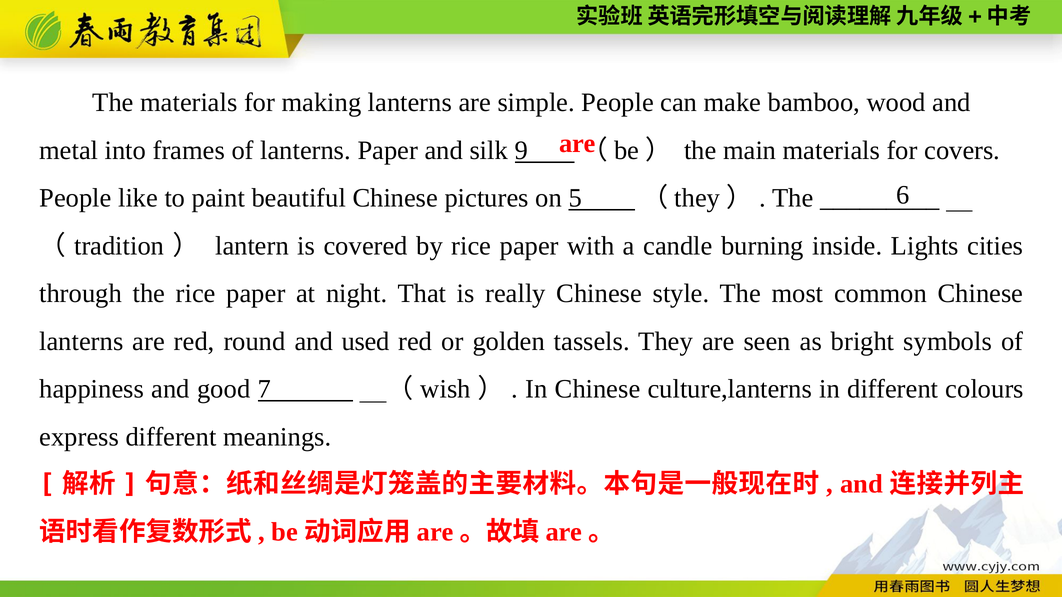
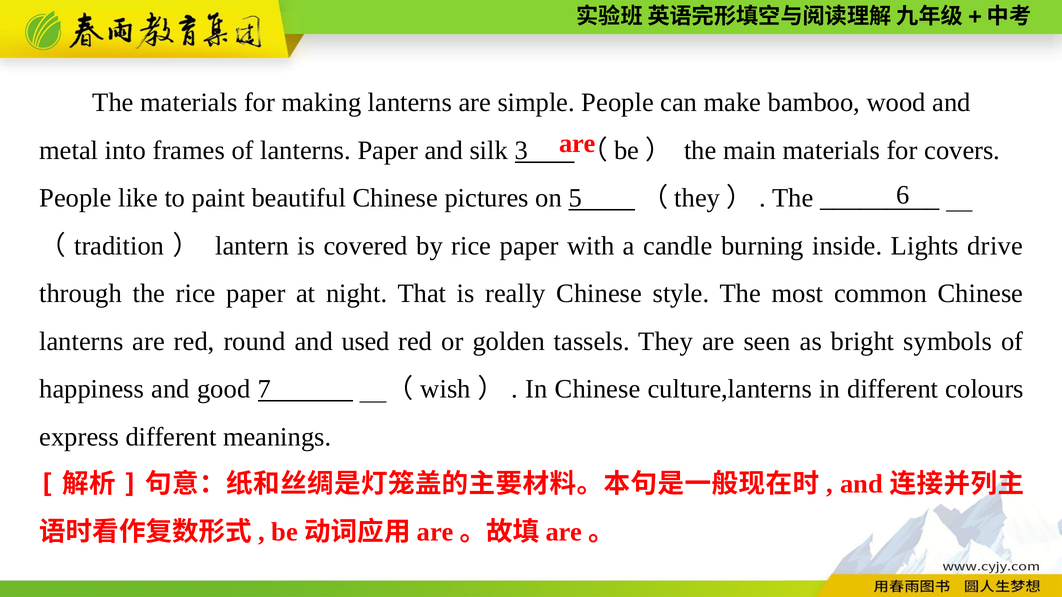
9: 9 -> 3 (522, 151)
cities: cities -> drive (995, 246)
